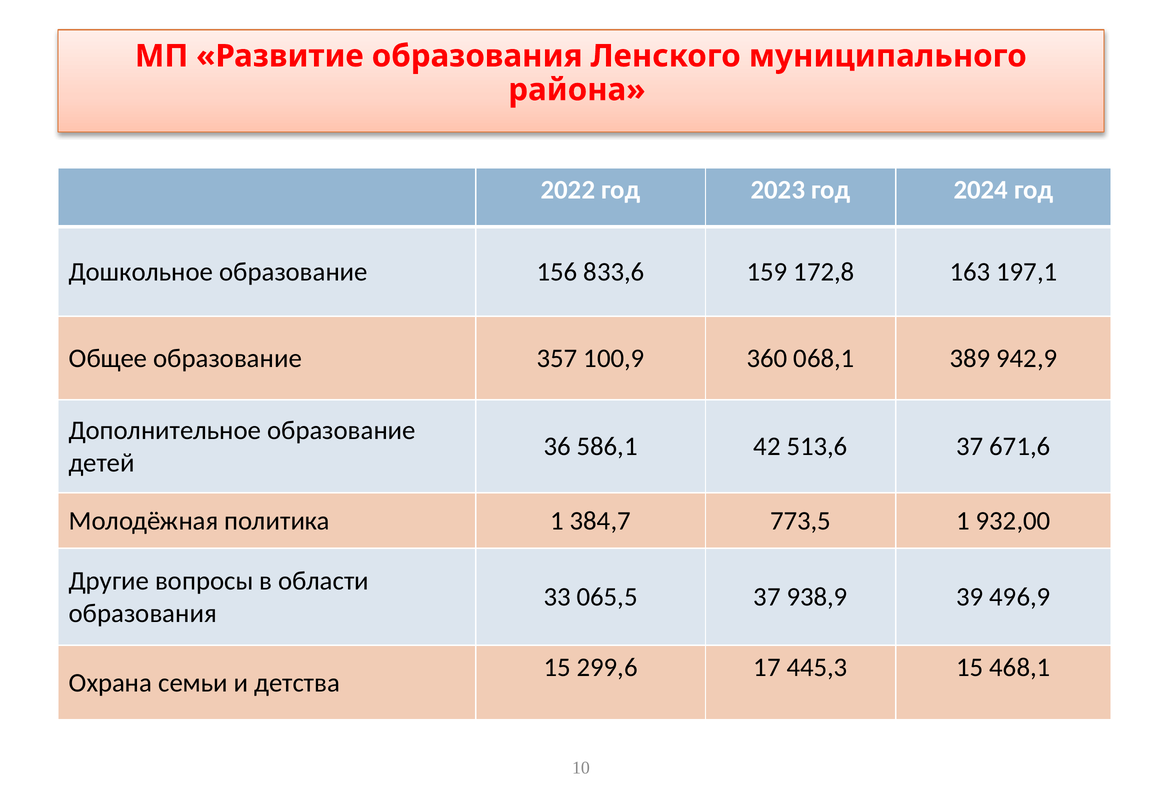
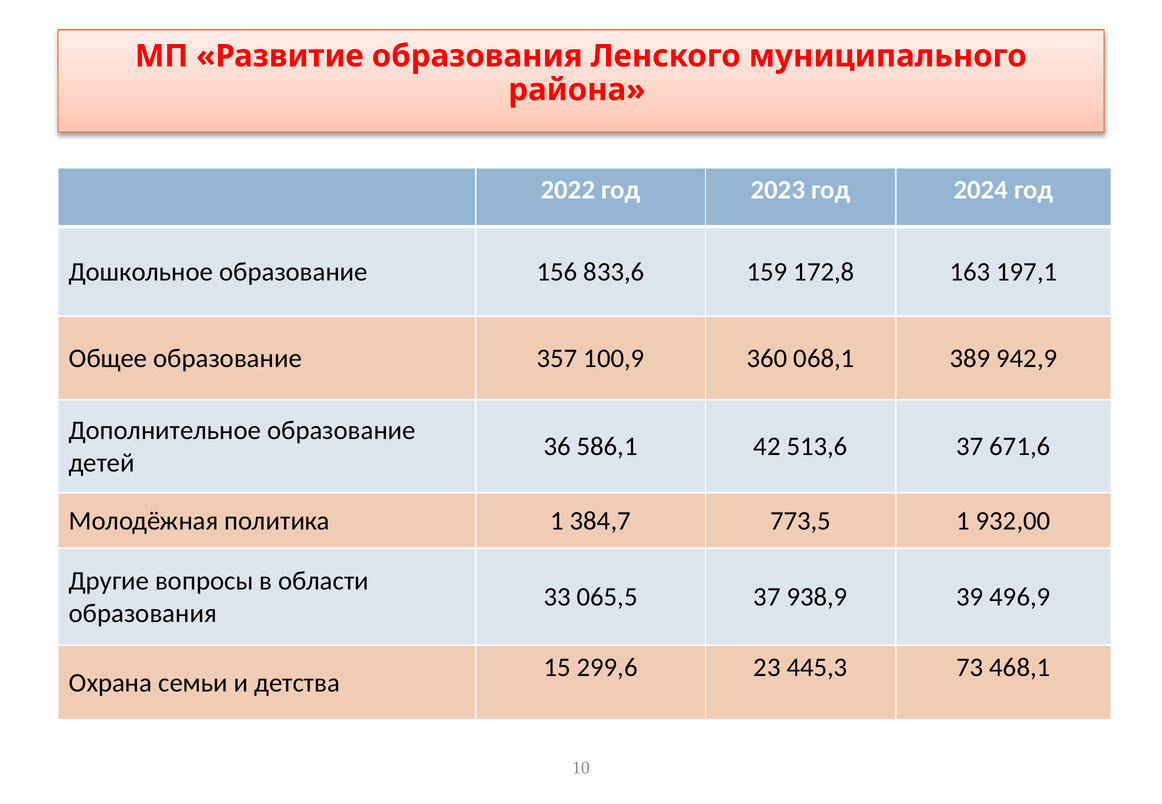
17: 17 -> 23 (767, 668)
445,3 15: 15 -> 73 (970, 668)
